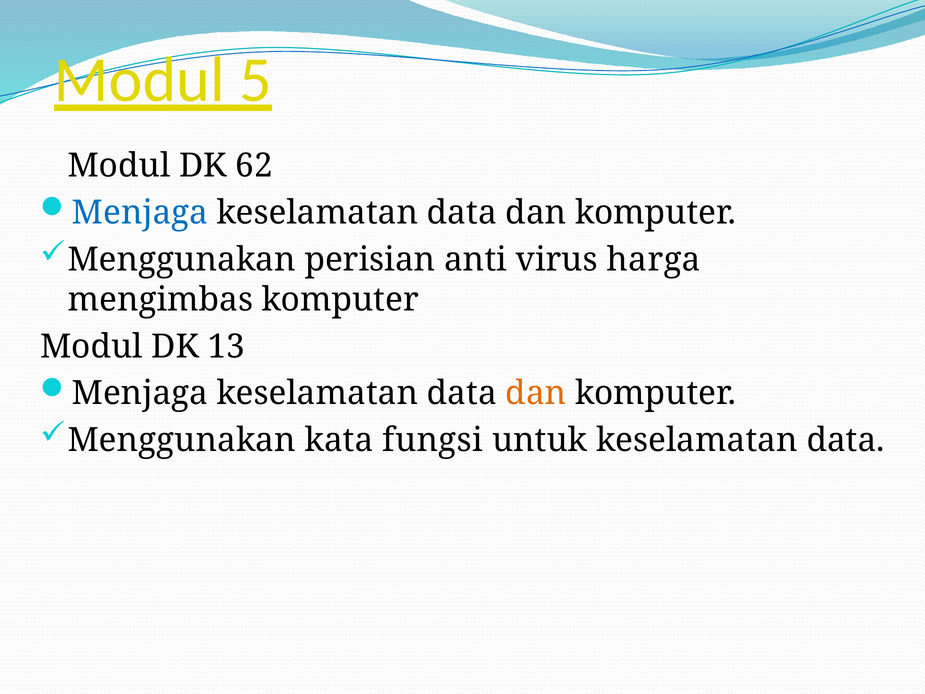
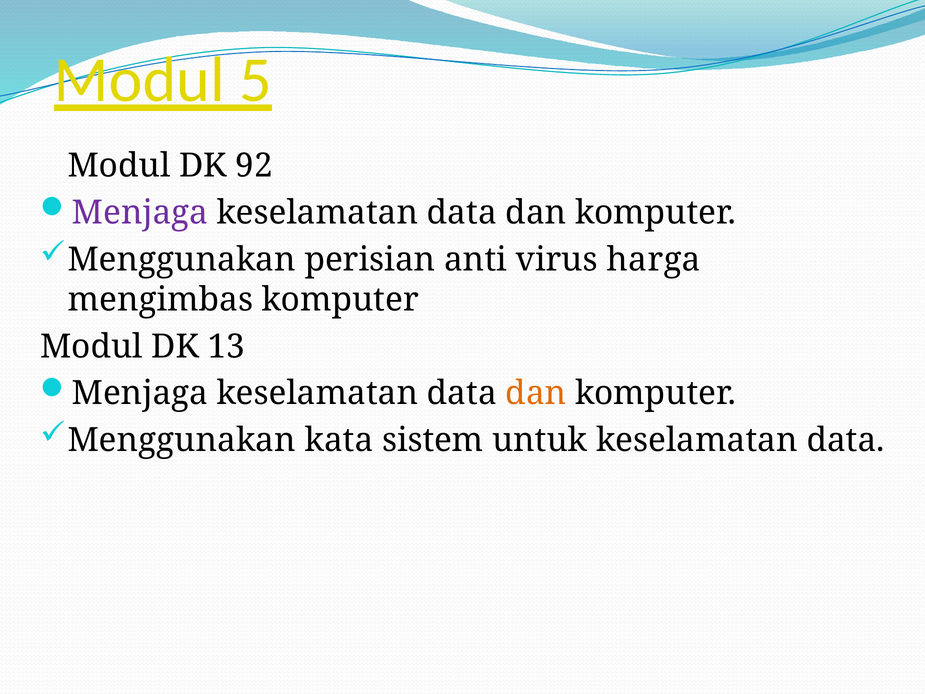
62: 62 -> 92 (254, 166)
Menjaga colour: blue -> purple (140, 213)
fungsi: fungsi -> sistem (433, 440)
